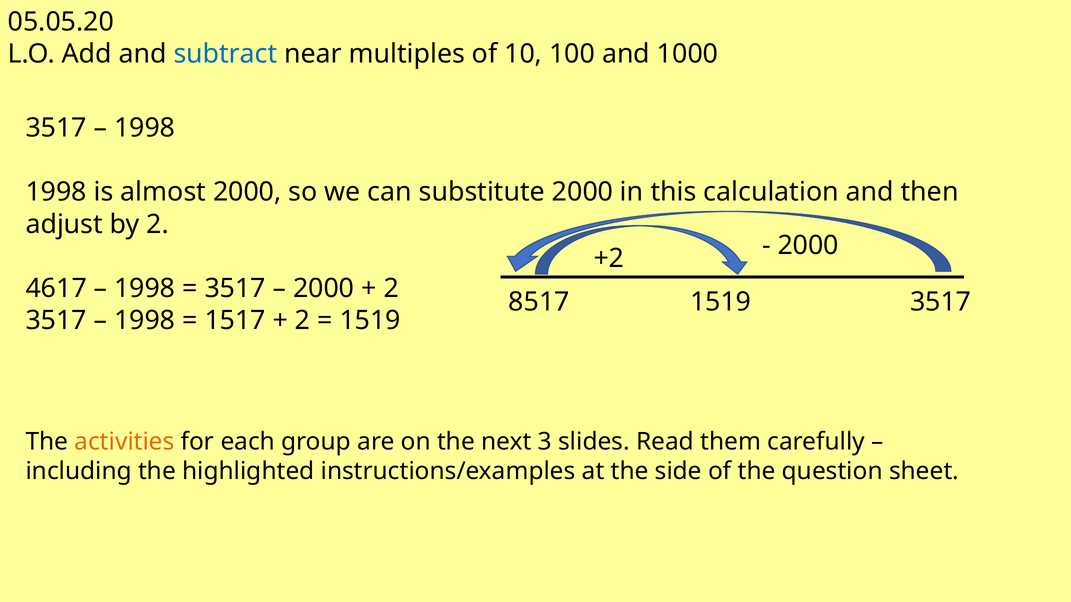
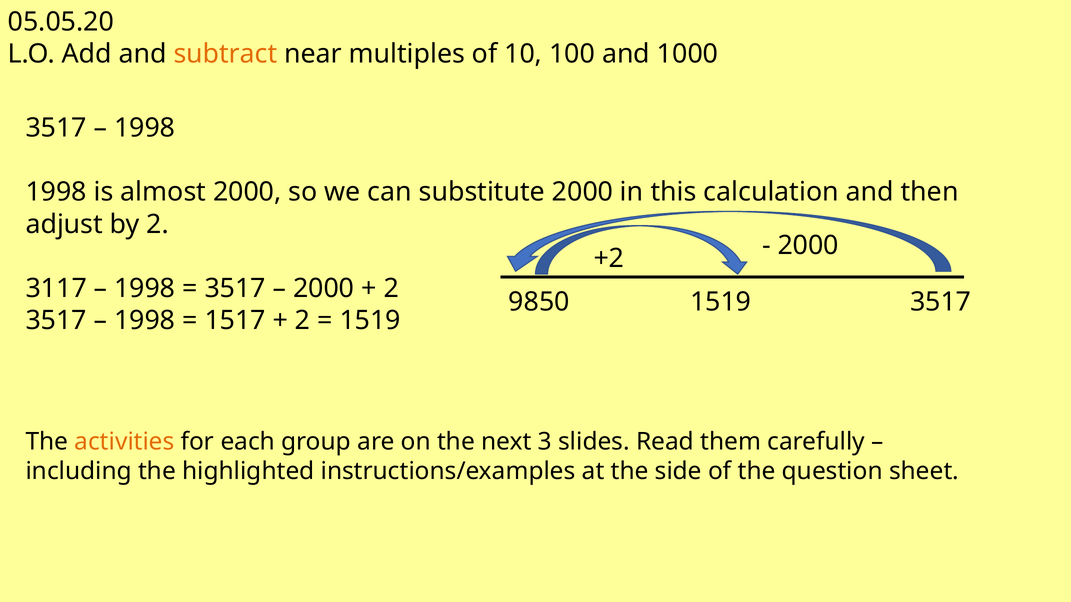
subtract colour: blue -> orange (225, 54)
4617: 4617 -> 3117 (56, 289)
8517: 8517 -> 9850 (539, 302)
